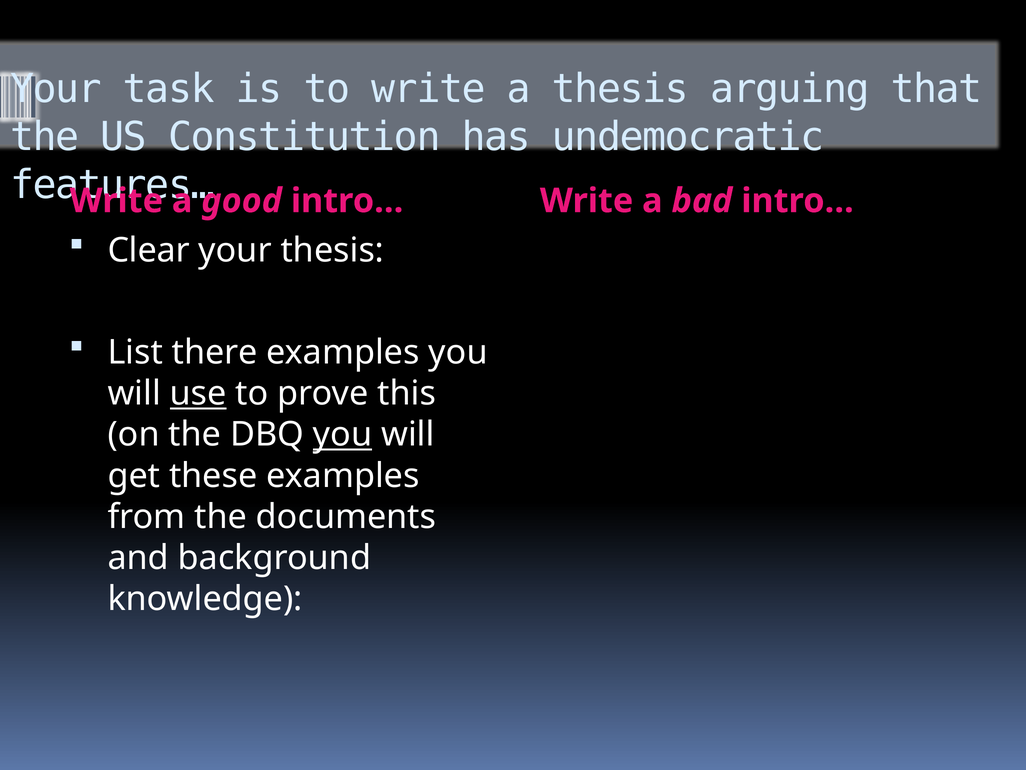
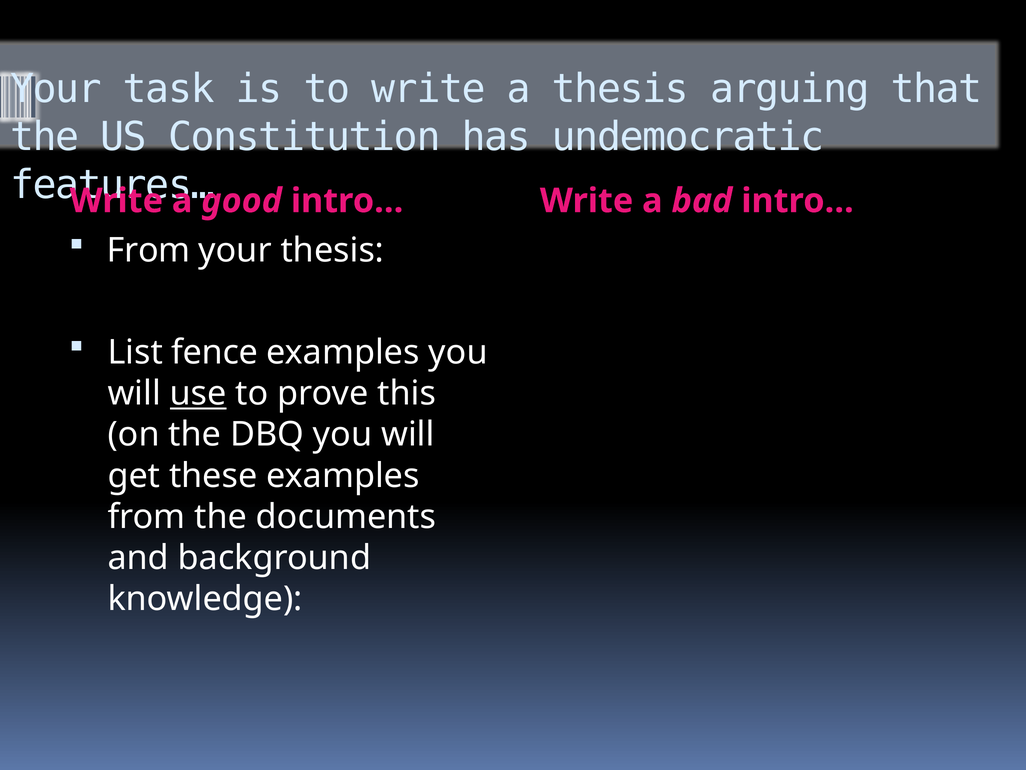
Clear: Clear -> From (149, 250)
there: there -> fence (215, 352)
you underline: present -> none (343, 434)
